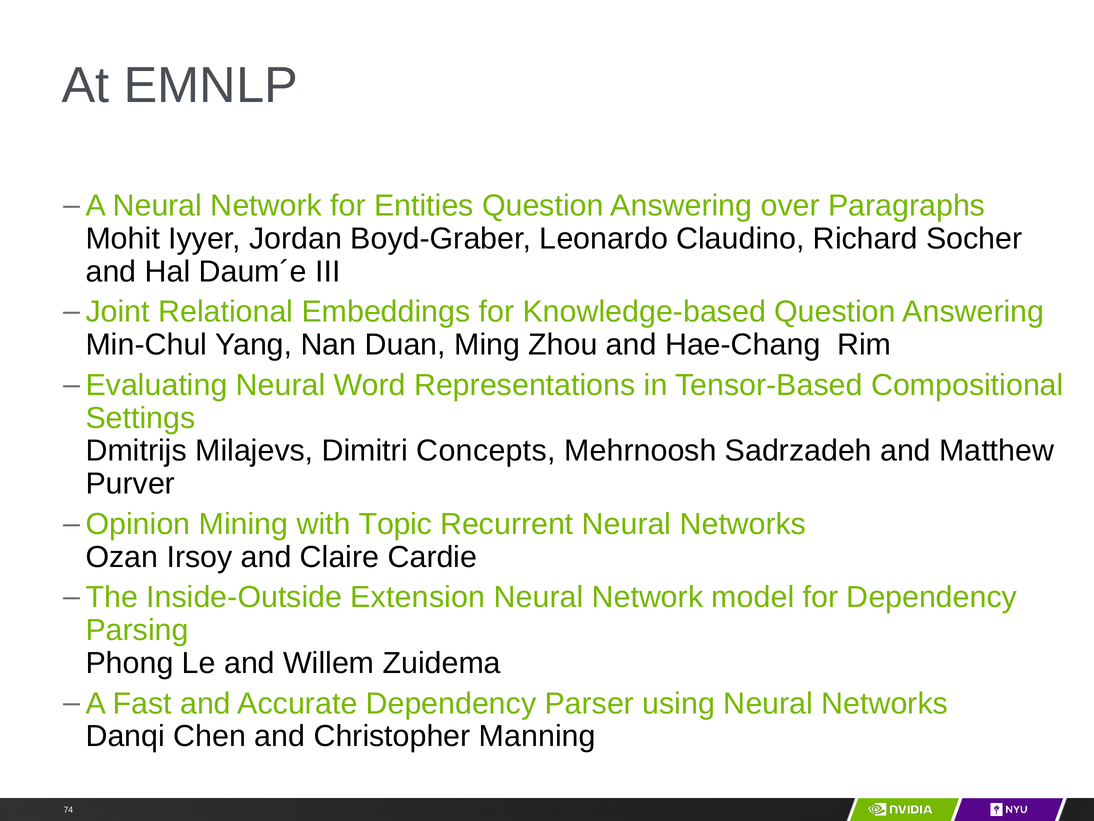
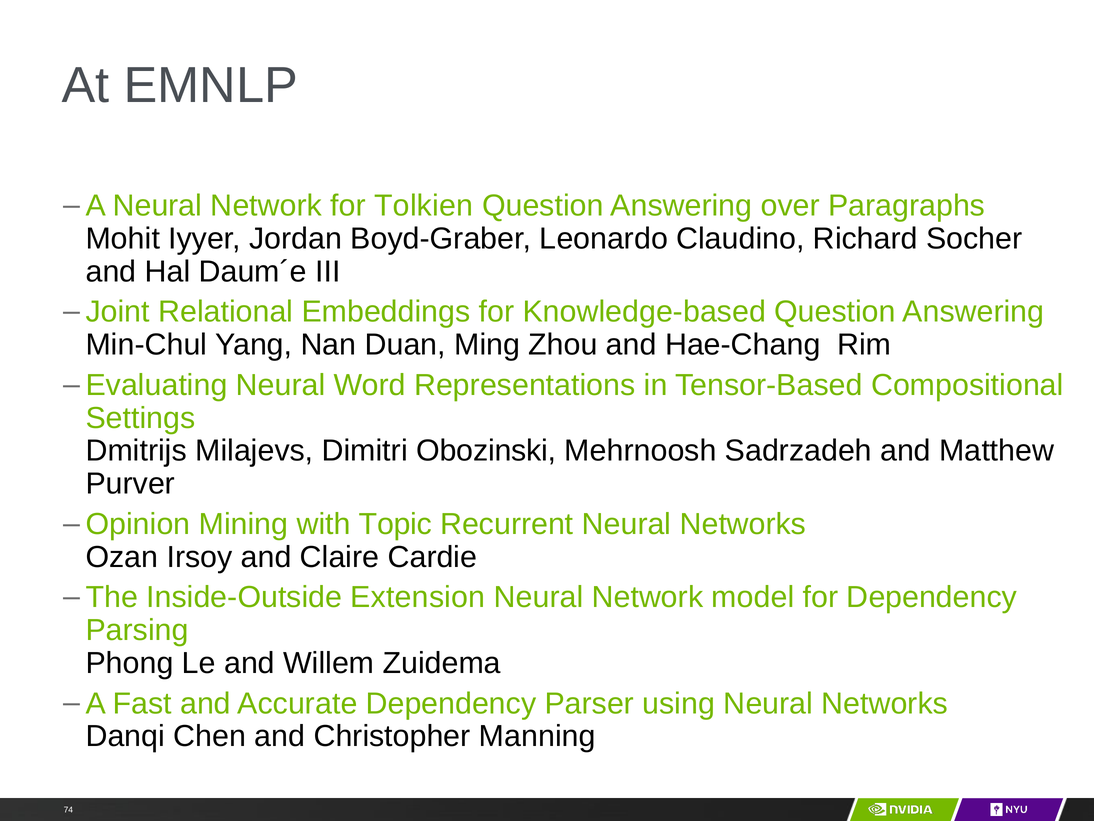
Entities: Entities -> Tolkien (424, 206)
Concepts: Concepts -> Obozinski (486, 451)
